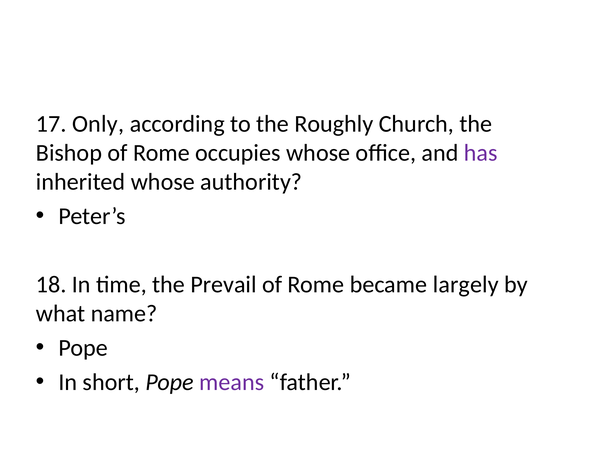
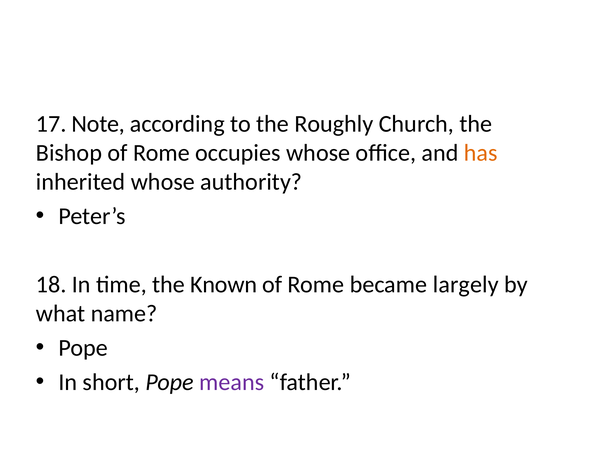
Only: Only -> Note (98, 124)
has colour: purple -> orange (481, 153)
Prevail: Prevail -> Known (224, 285)
